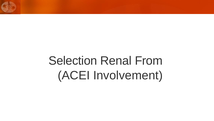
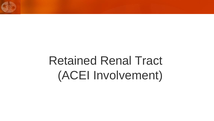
Selection: Selection -> Retained (73, 61)
From: From -> Tract (149, 61)
